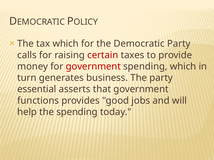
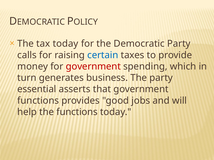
tax which: which -> today (66, 44)
certain colour: red -> blue (103, 55)
the spending: spending -> functions (77, 112)
